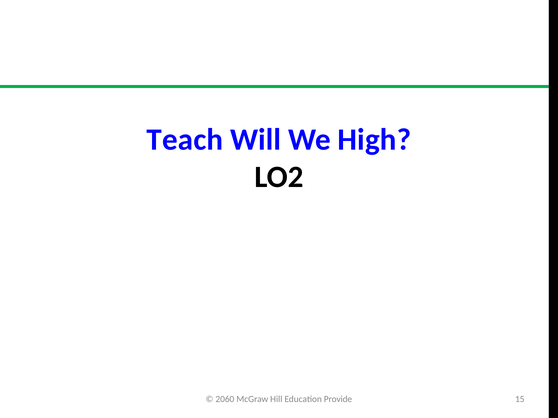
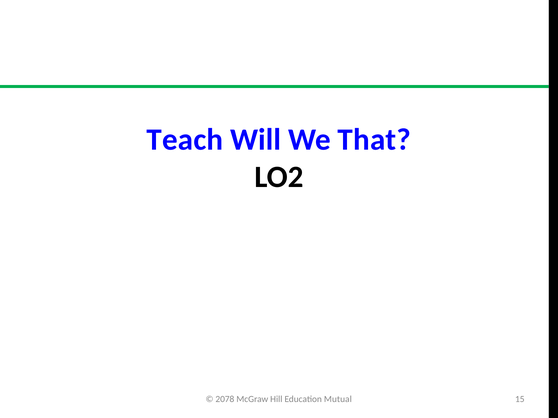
High: High -> That (374, 140)
2060: 2060 -> 2078 (225, 400)
Provide: Provide -> Mutual (338, 400)
